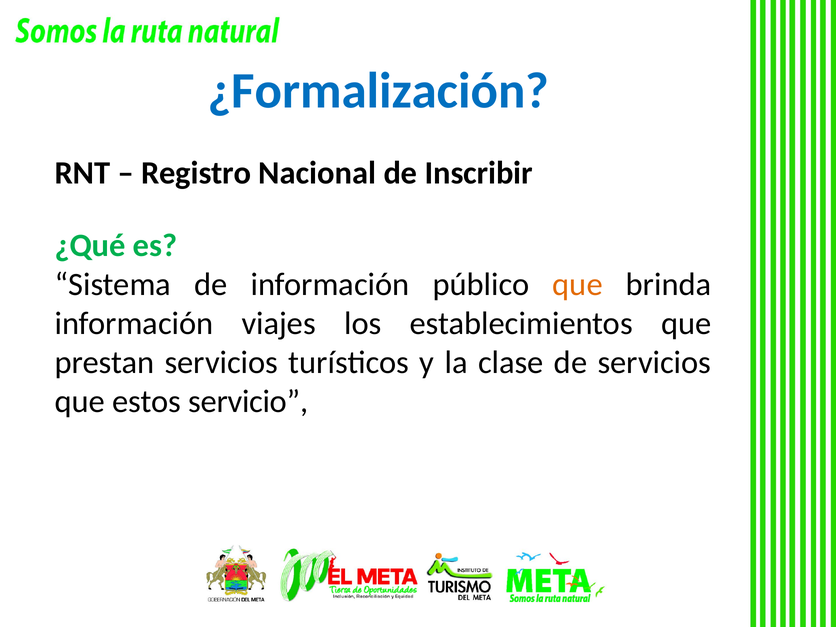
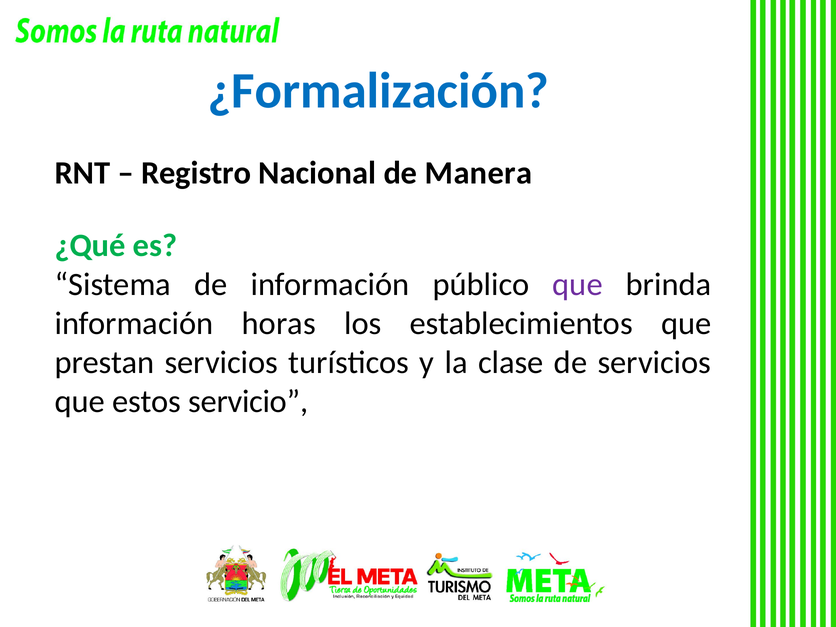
Inscribir: Inscribir -> Manera (479, 173)
que colour: orange -> purple (578, 284)
viajes: viajes -> horas (279, 323)
